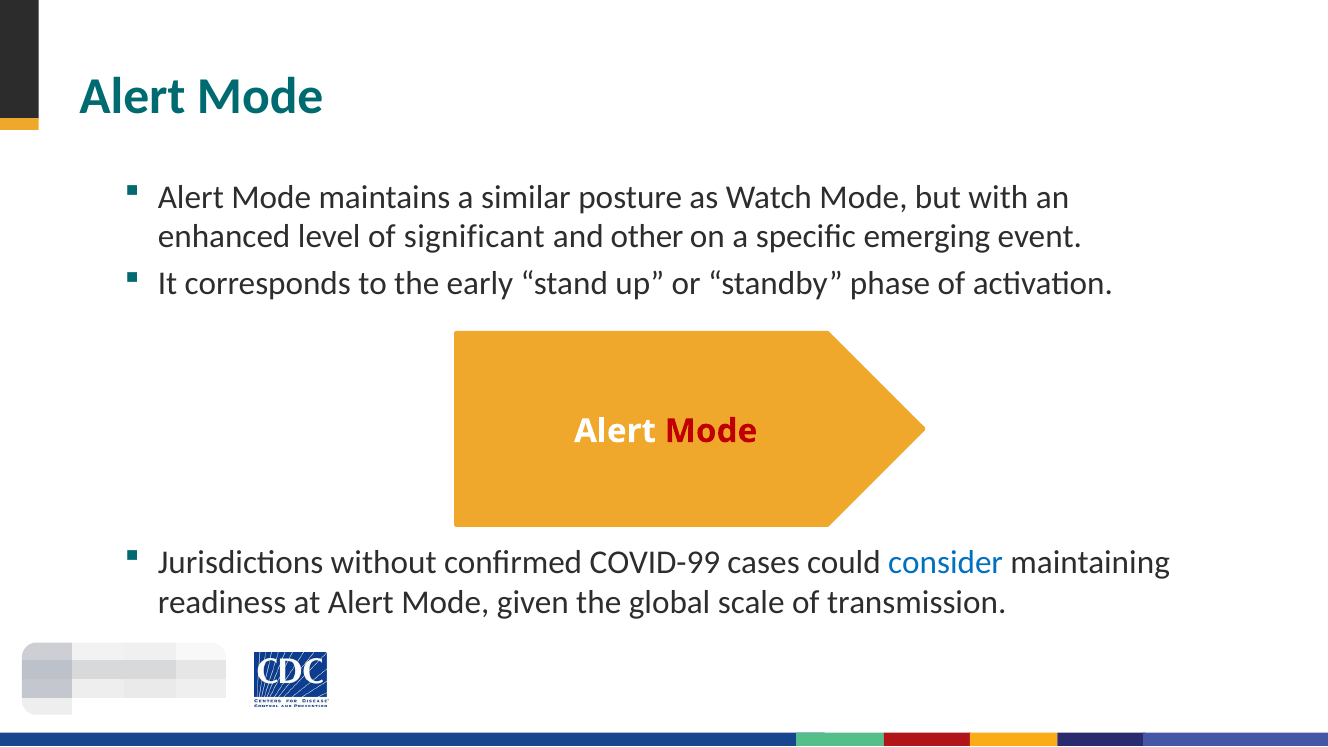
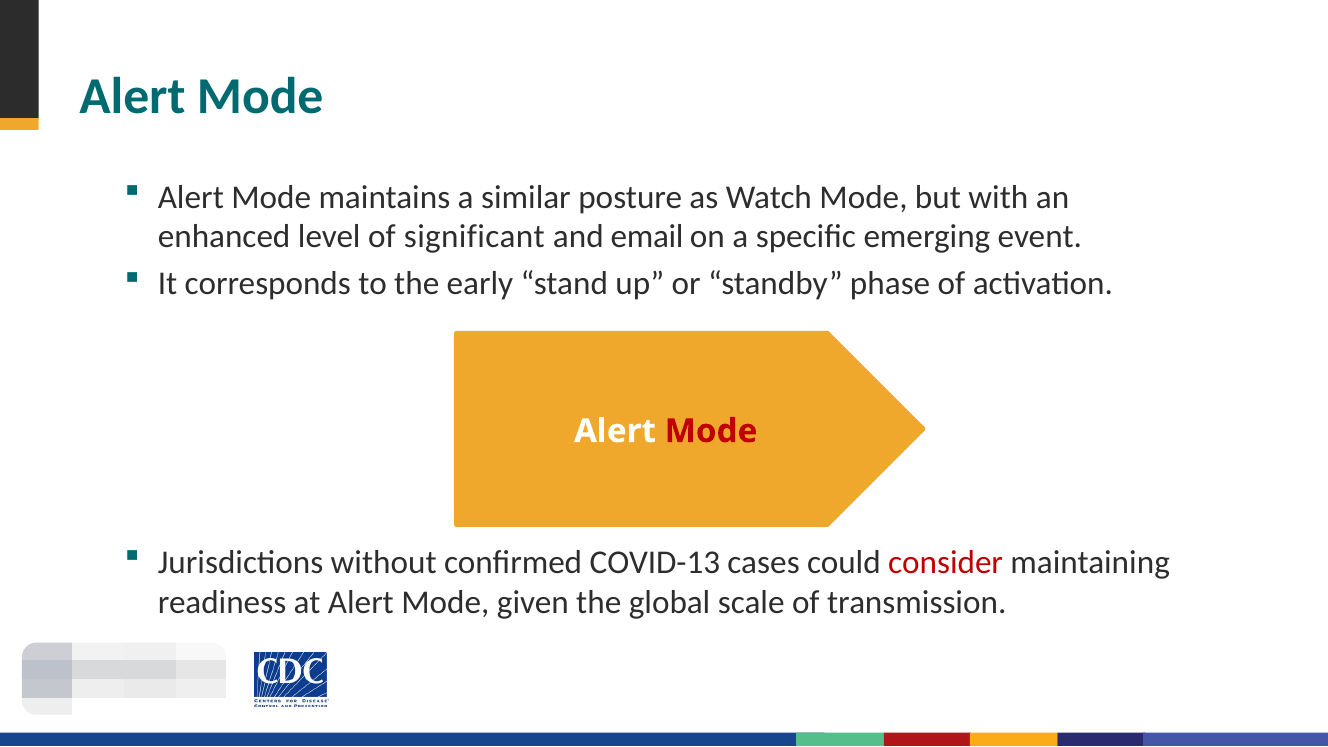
other: other -> email (647, 237)
COVID-99: COVID-99 -> COVID-13 (655, 562)
consider colour: blue -> red (946, 562)
